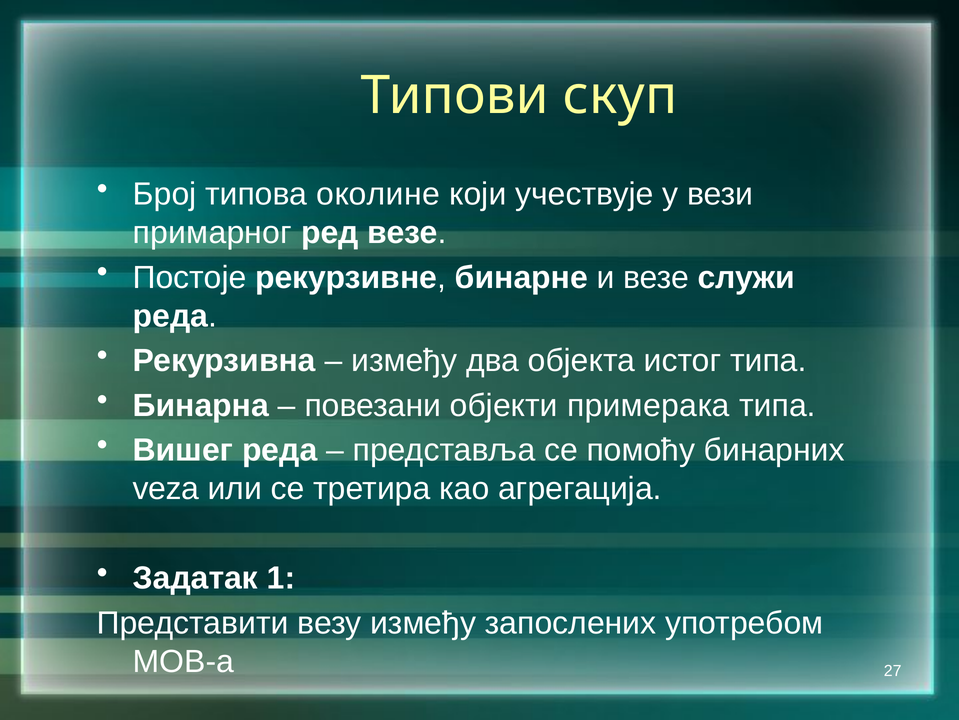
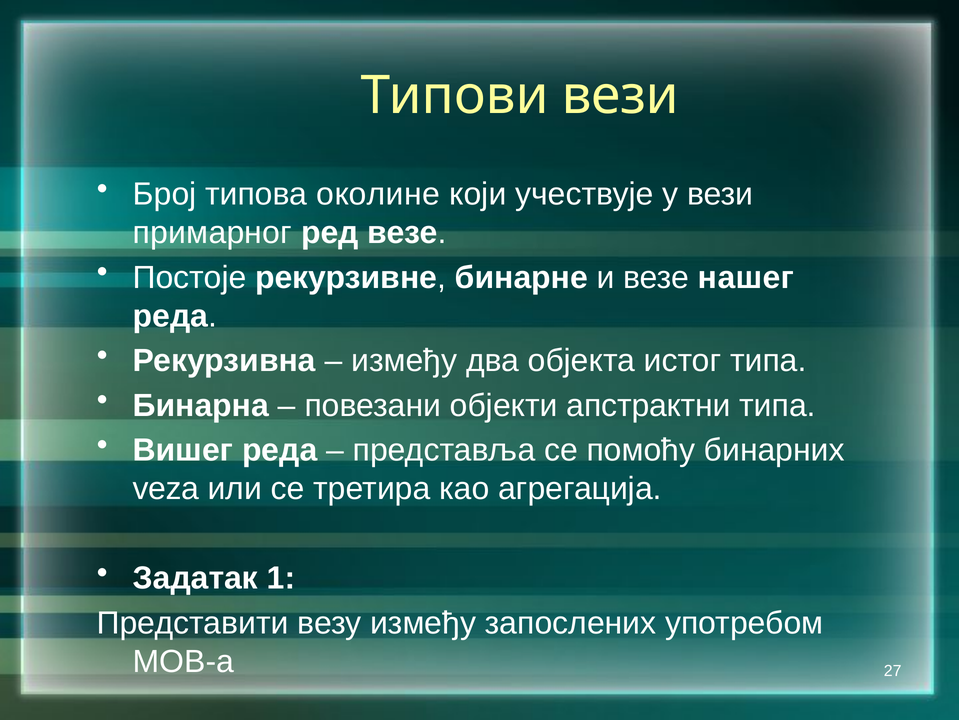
Типови скуп: скуп -> вези (620, 96)
служи: служи -> нашег (746, 277)
примерака: примерака -> апстрактни (649, 405)
